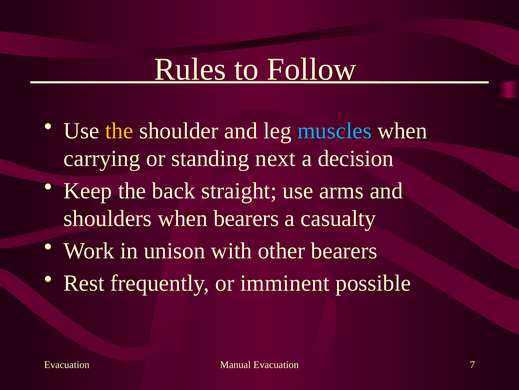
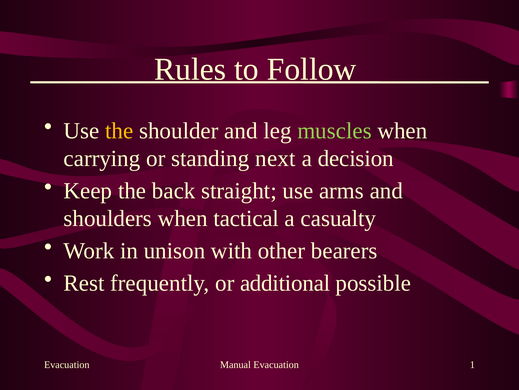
muscles colour: light blue -> light green (335, 130)
when bearers: bearers -> tactical (246, 218)
imminent: imminent -> additional (285, 283)
7: 7 -> 1 (472, 364)
